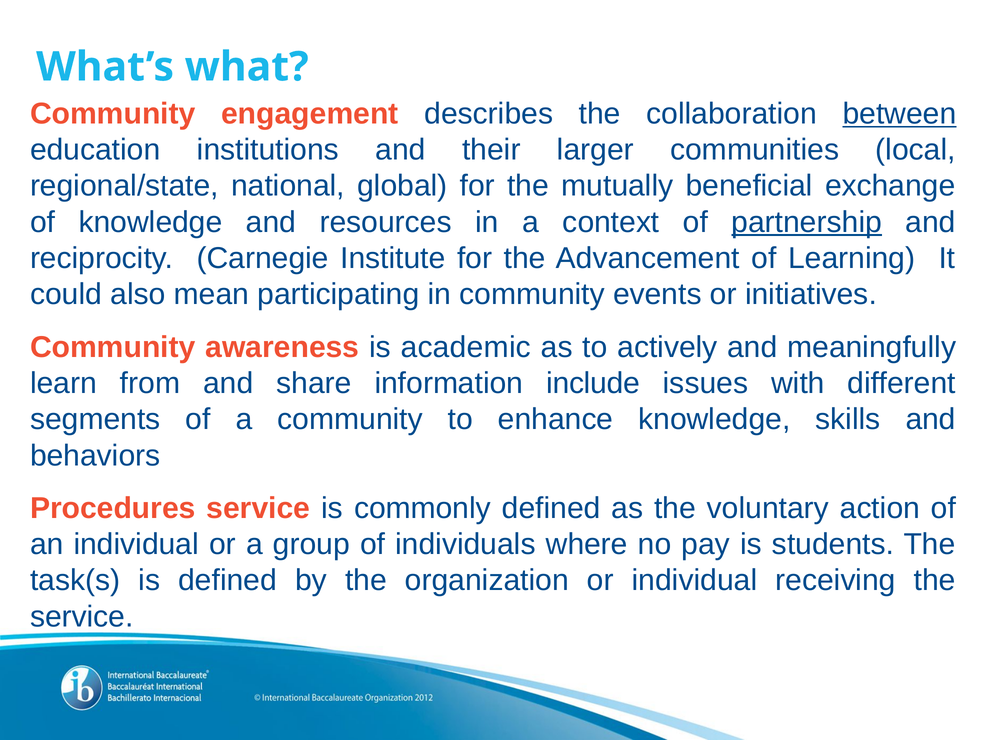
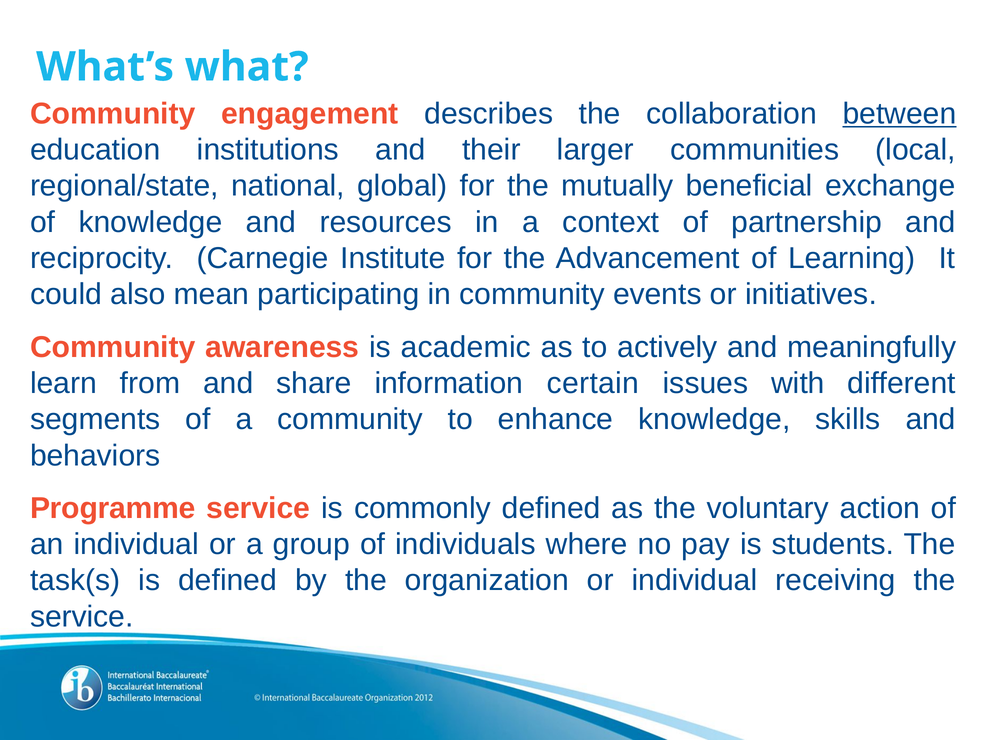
partnership underline: present -> none (807, 222)
include: include -> certain (593, 383)
Procedures: Procedures -> Programme (113, 508)
